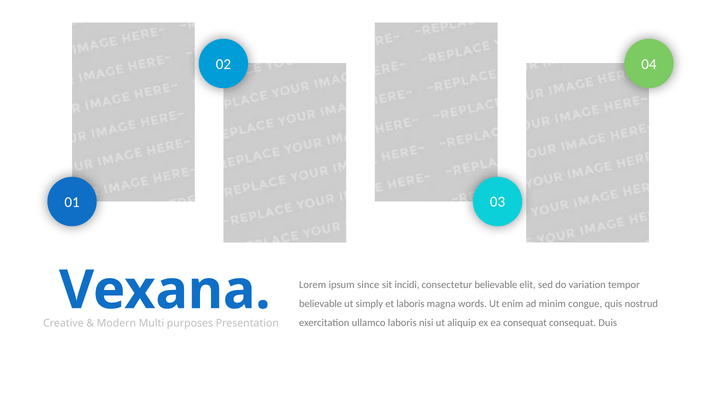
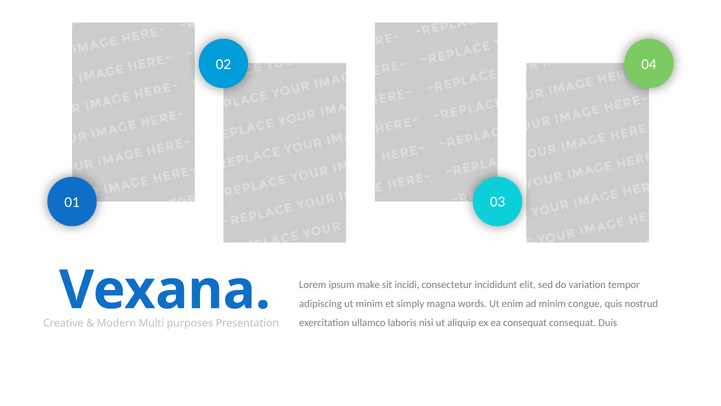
since: since -> make (368, 284)
consectetur believable: believable -> incididunt (496, 284)
believable: believable -> adipiscing (320, 303)
ut simply: simply -> minim (369, 303)
et laboris: laboris -> simply (410, 303)
